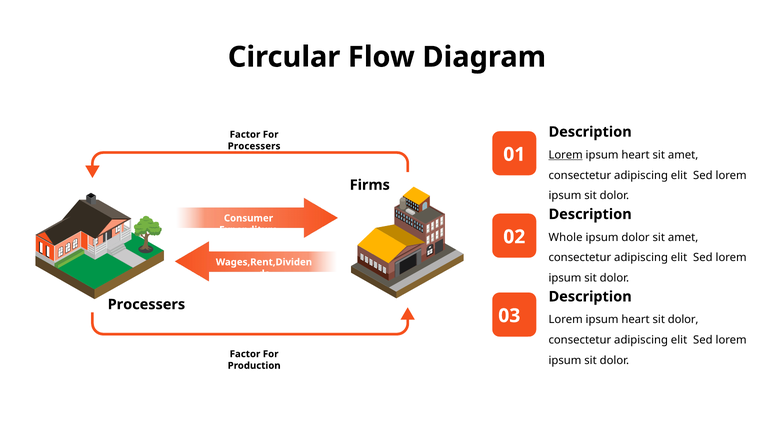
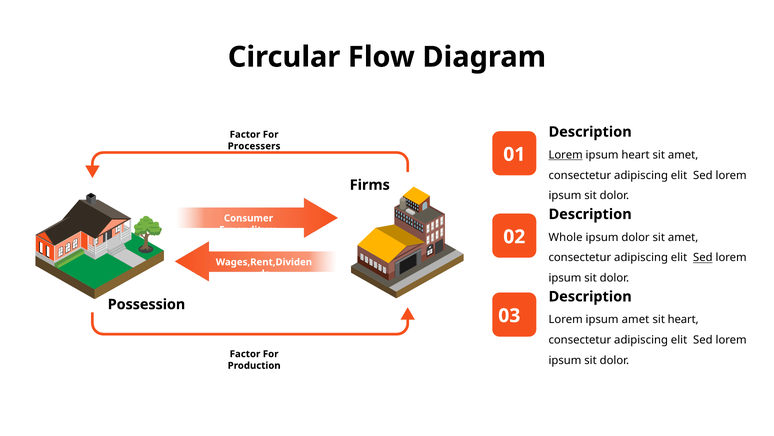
Sed underline: none -> present (703, 257)
Processers: Processers -> Possession (146, 304)
heart: heart -> amet (635, 319)
dolor: dolor -> heart (683, 319)
